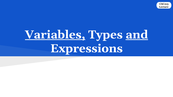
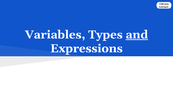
Variables underline: present -> none (55, 35)
